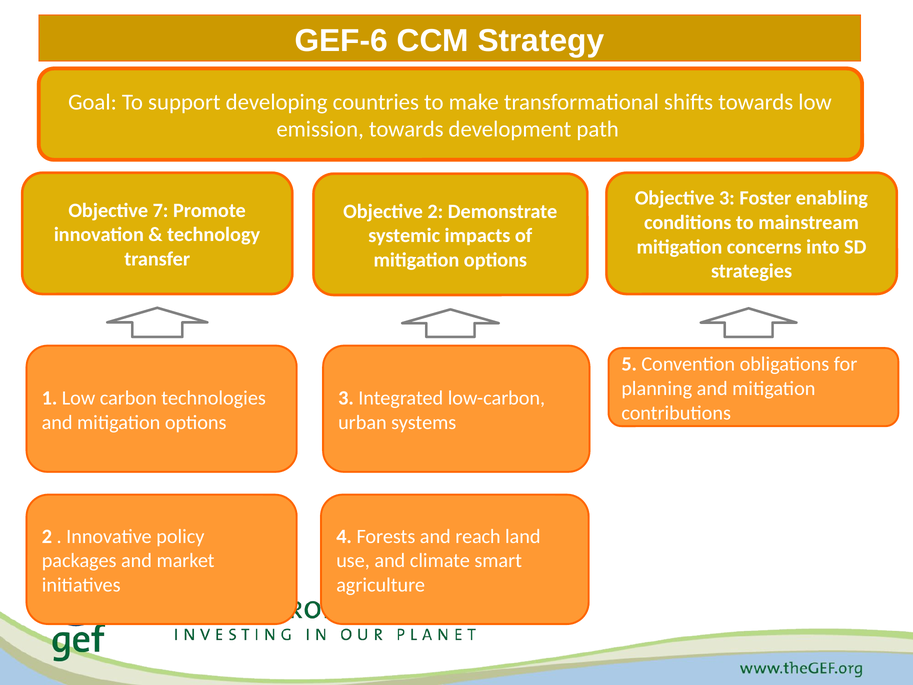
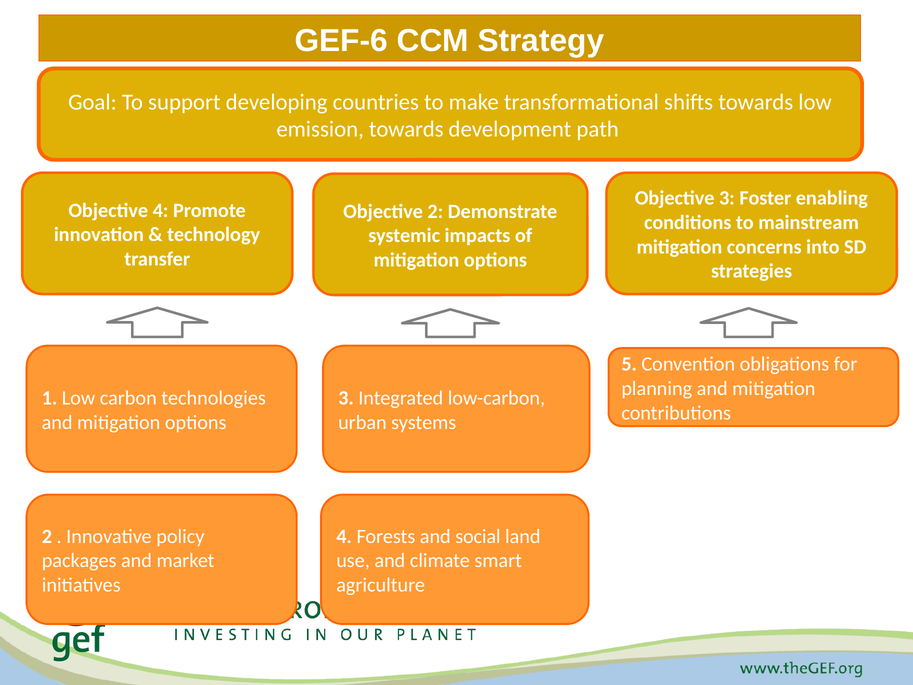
Objective 7: 7 -> 4 (161, 210)
reach: reach -> social (478, 536)
